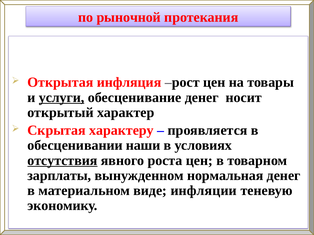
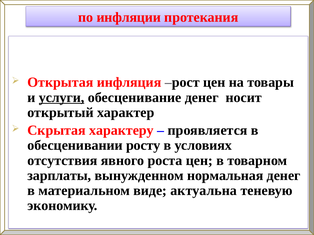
рыночной: рыночной -> инфляции (129, 17)
наши: наши -> росту (143, 146)
отсутствия underline: present -> none (62, 161)
инфляции: инфляции -> актуальна (204, 191)
